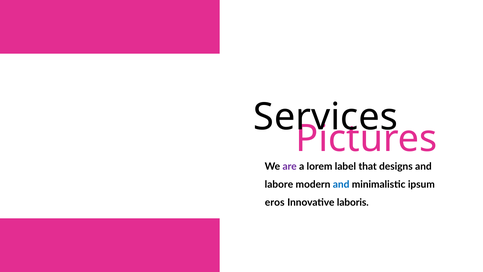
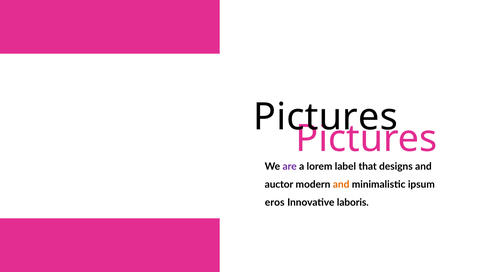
Services: Services -> Pictures (326, 117)
labore: labore -> auctor (279, 184)
and colour: blue -> orange (341, 184)
